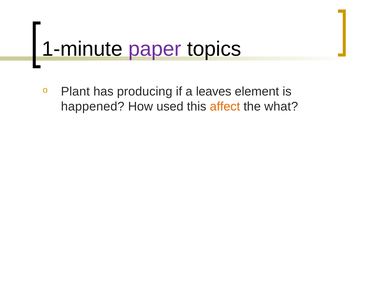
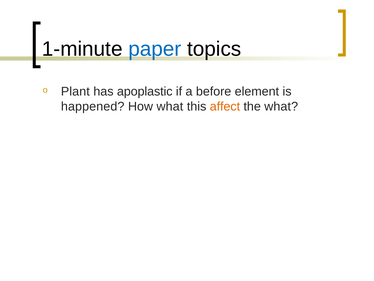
paper colour: purple -> blue (155, 49)
producing: producing -> apoplastic (145, 91)
leaves: leaves -> before (214, 91)
How used: used -> what (170, 106)
